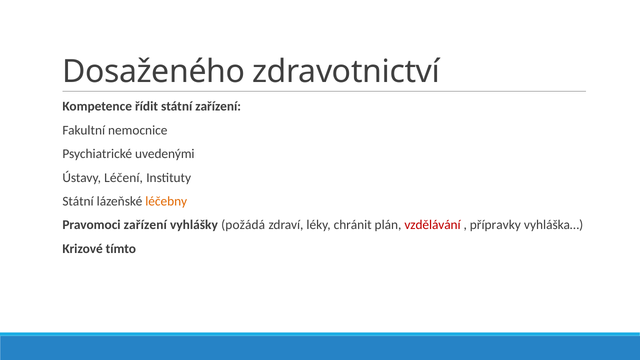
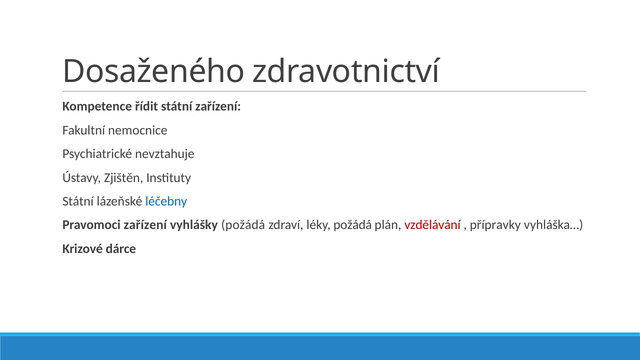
uvedenými: uvedenými -> nevztahuje (165, 154)
Léčení: Léčení -> Zjištěn (124, 178)
léčebny colour: orange -> blue (166, 201)
léky chránit: chránit -> požádá (353, 225)
tímto: tímto -> dárce (121, 249)
